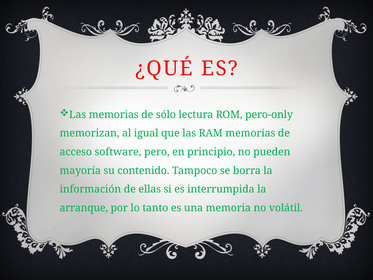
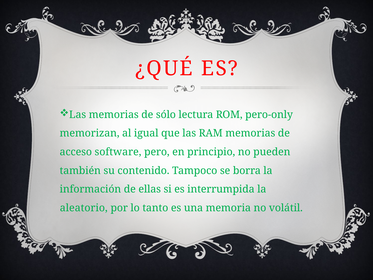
mayoría: mayoría -> también (80, 170)
arranque: arranque -> aleatorio (84, 208)
